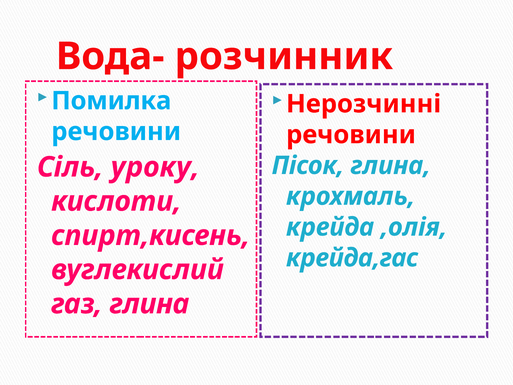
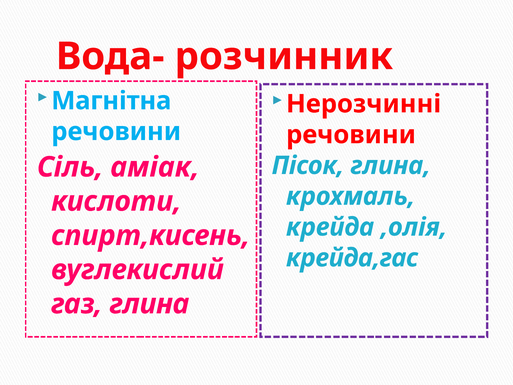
Помилка: Помилка -> Магнітна (111, 101)
уроку: уроку -> аміак (155, 167)
